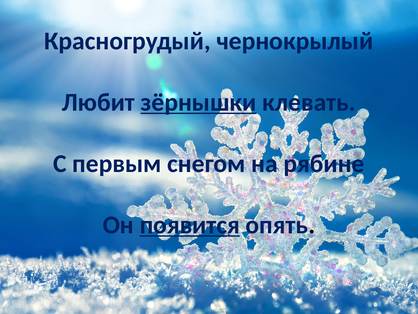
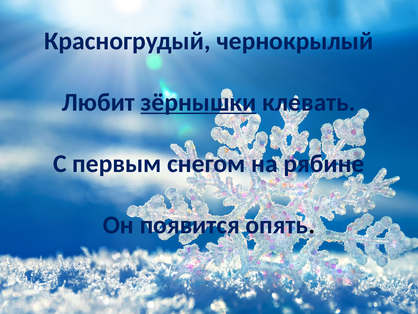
появится underline: present -> none (190, 225)
